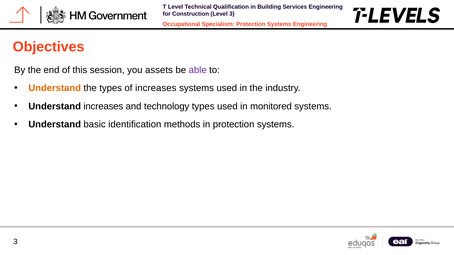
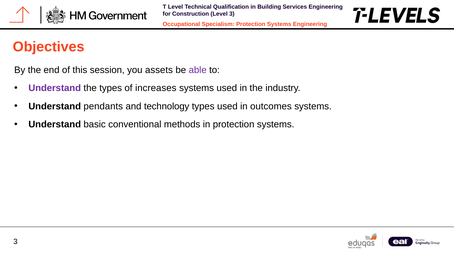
Understand colour: orange -> purple (55, 88)
Understand increases: increases -> pendants (103, 106)
monitored: monitored -> outcomes (271, 106)
identification: identification -> conventional (135, 125)
